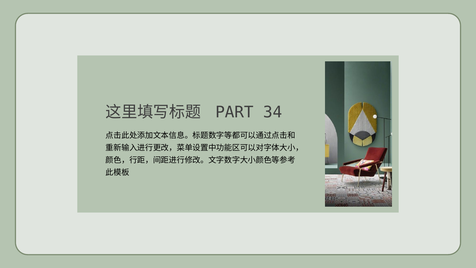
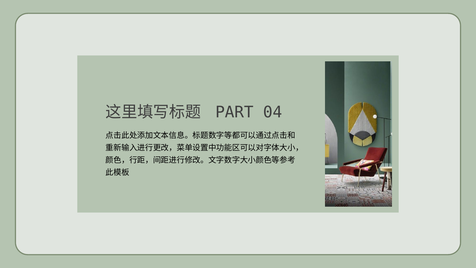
34: 34 -> 04 (273, 112)
